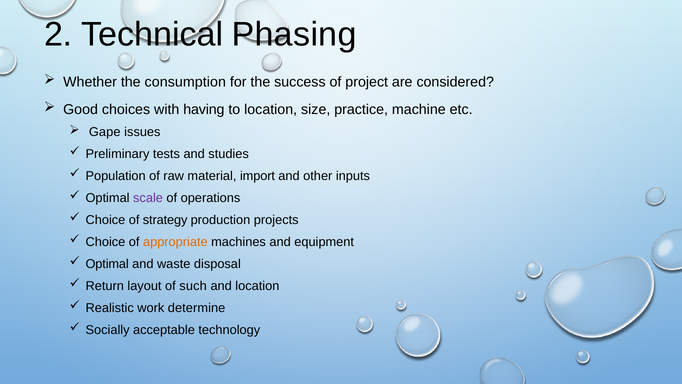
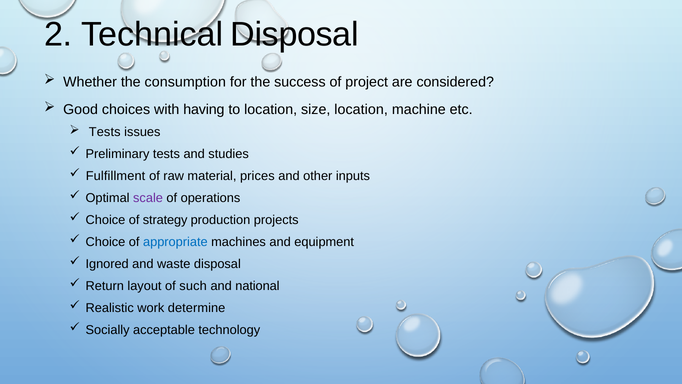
Technical Phasing: Phasing -> Disposal (294, 34)
size practice: practice -> location (361, 109)
Gape: Gape -> Tests (105, 132)
Population: Population -> Fulfillment (116, 176)
import: import -> prices (257, 176)
appropriate colour: orange -> blue (175, 242)
Optimal: Optimal -> Ignored (107, 264)
and location: location -> national (257, 286)
